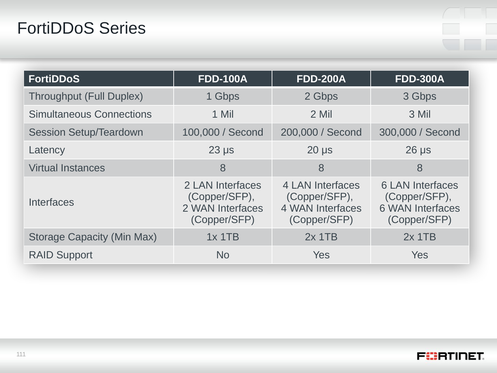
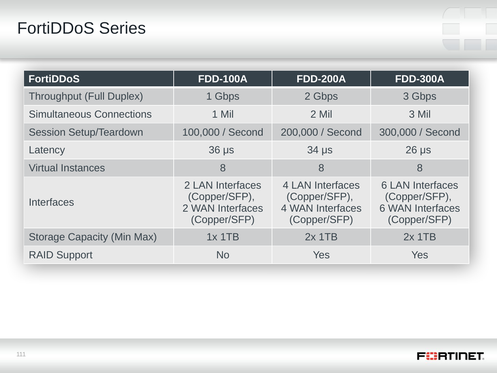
23: 23 -> 36 (214, 150)
20: 20 -> 34 (313, 150)
